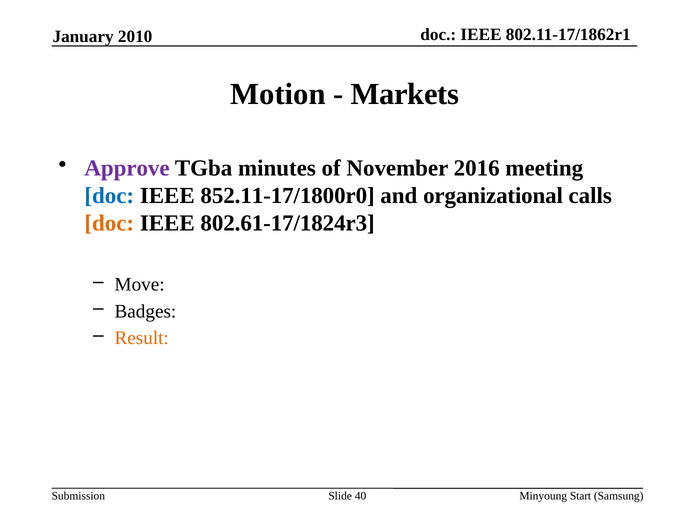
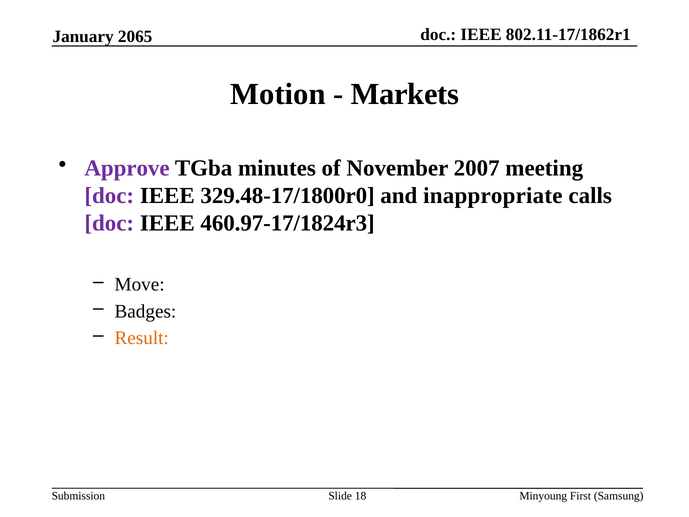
2010: 2010 -> 2065 (135, 37)
2016: 2016 -> 2007 (477, 168)
doc colour: blue -> purple (109, 196)
852.11-17/1800r0: 852.11-17/1800r0 -> 329.48-17/1800r0 (288, 196)
organizational: organizational -> inappropriate (493, 196)
doc colour: orange -> purple (109, 223)
802.61-17/1824r3: 802.61-17/1824r3 -> 460.97-17/1824r3 (288, 223)
40: 40 -> 18 (361, 496)
Start: Start -> First (580, 496)
